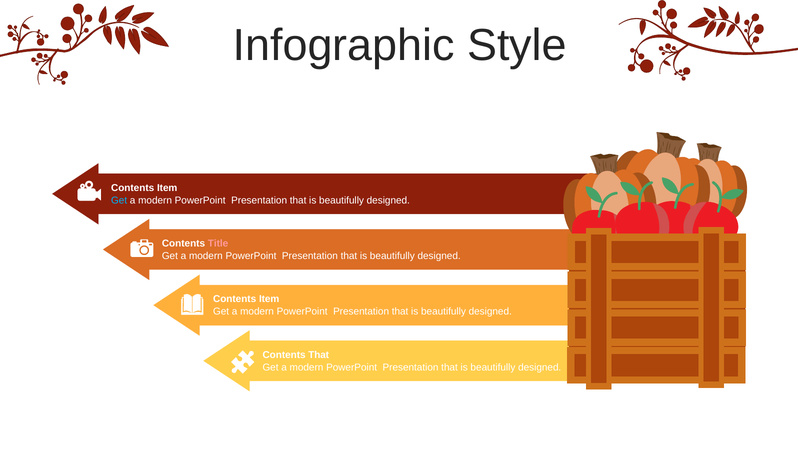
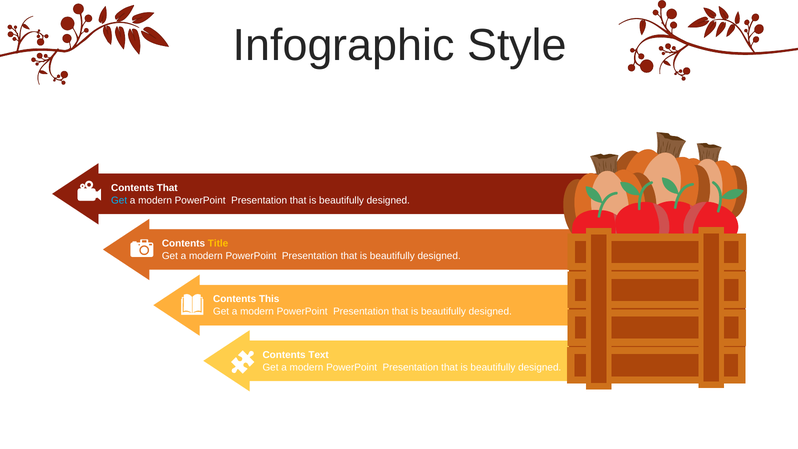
Item: Item -> That (167, 188)
Title colour: pink -> yellow (218, 244)
Item: Item -> This (269, 299)
Contents That: That -> Text (319, 355)
